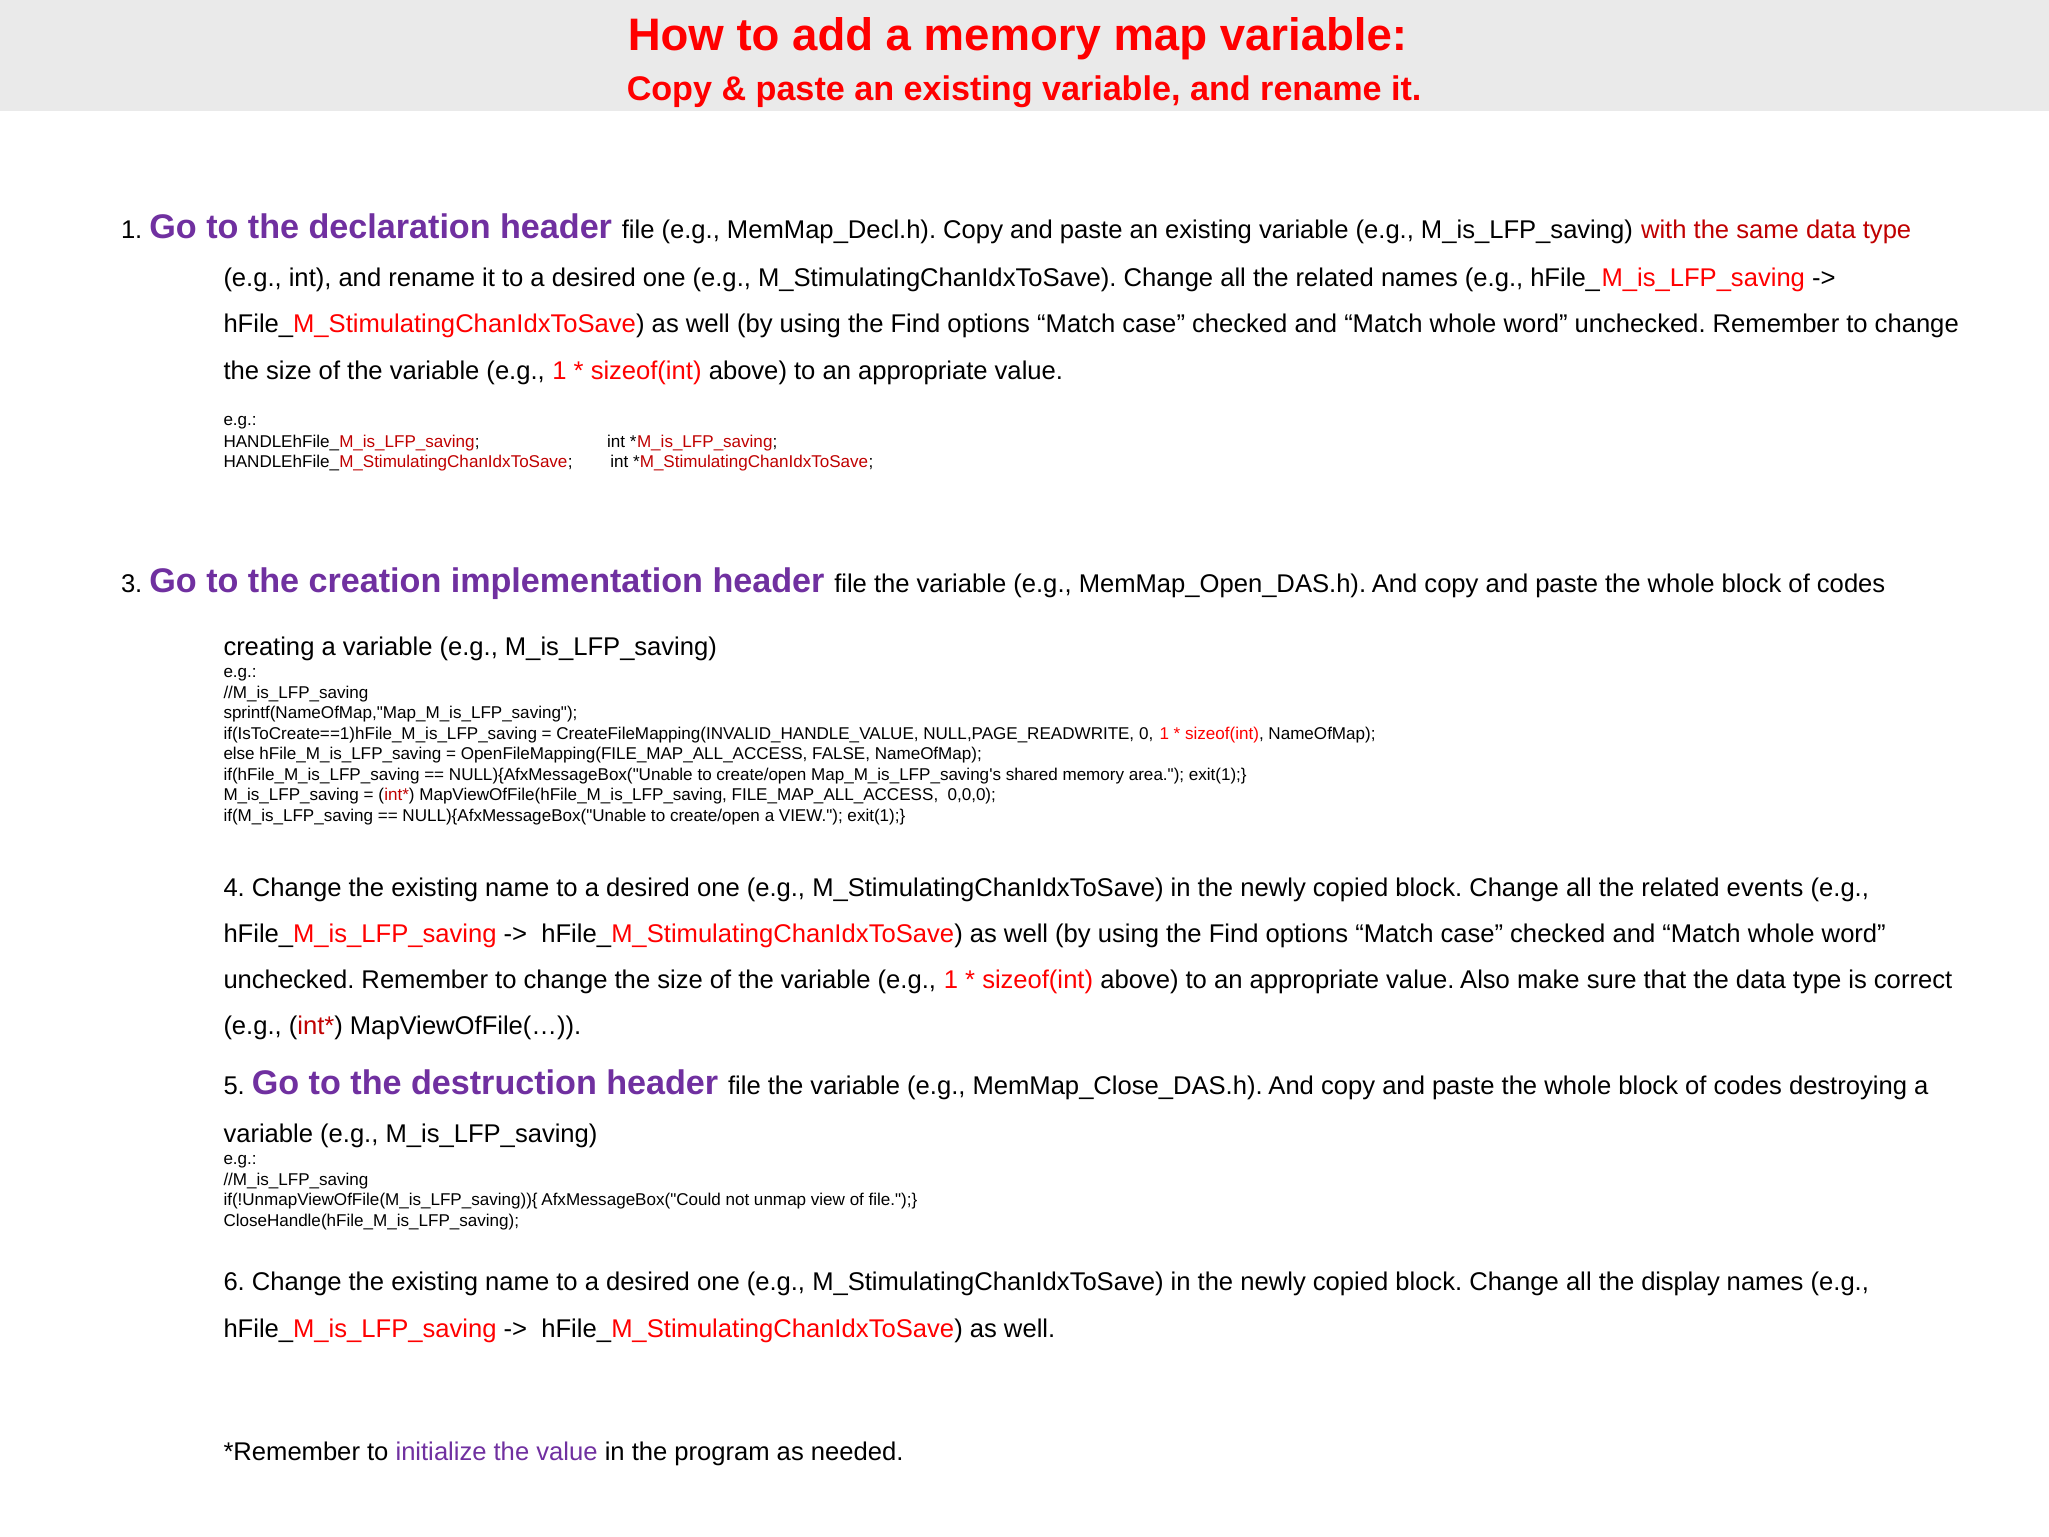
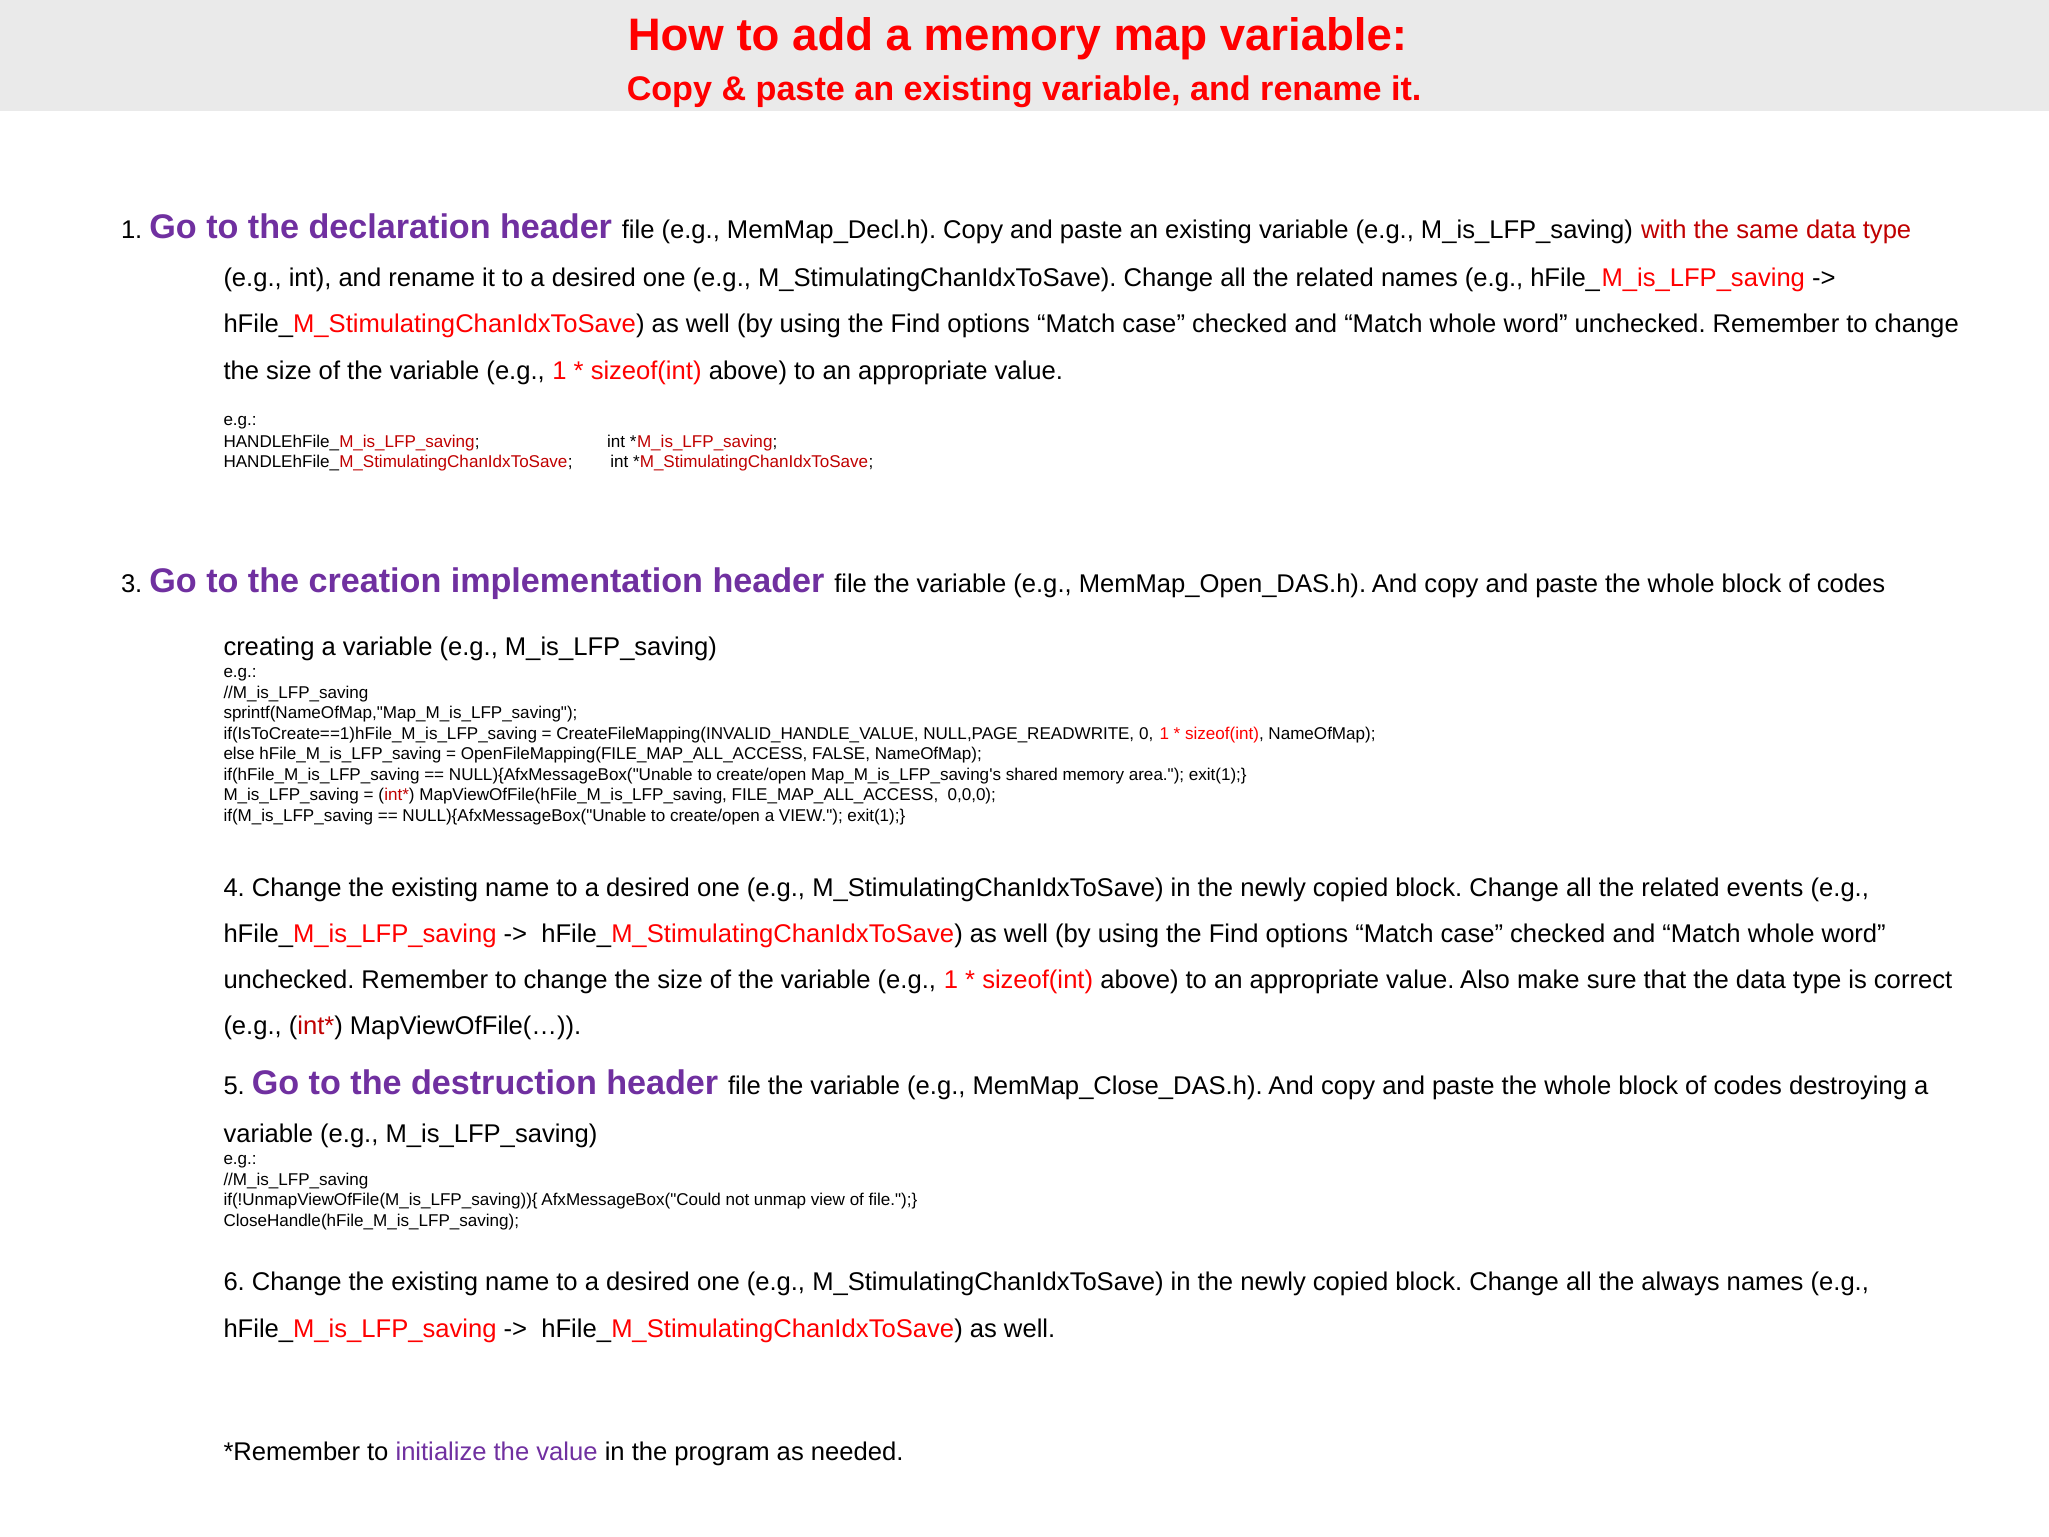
display: display -> always (1681, 1282)
